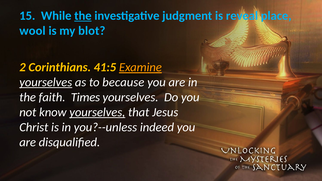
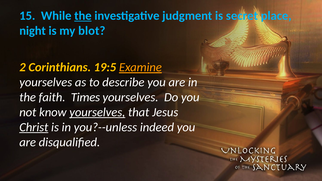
reveal: reveal -> secret (242, 16)
wool: wool -> night (33, 31)
41:5: 41:5 -> 19:5 (105, 67)
yourselves underline: present -> none (46, 82)
because: because -> describe (123, 82)
Christ underline: none -> present (34, 127)
